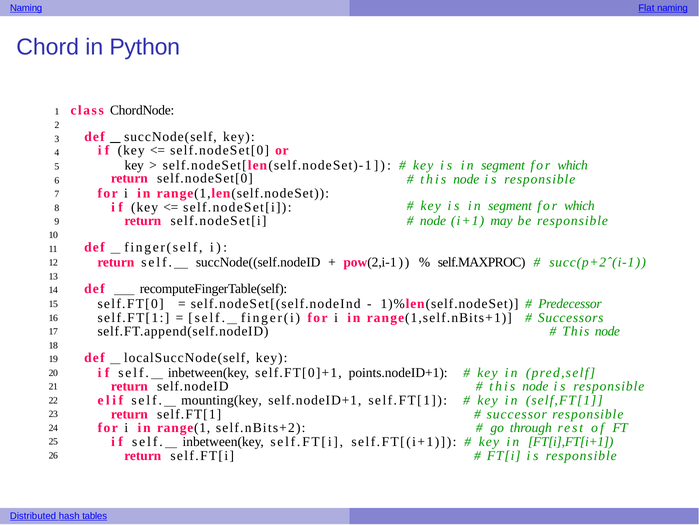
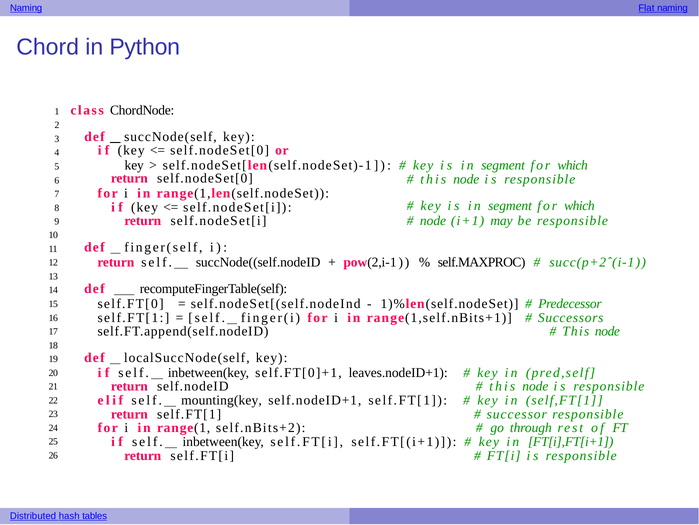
points.nodeID+1: points.nodeID+1 -> leaves.nodeID+1 (398, 373)
